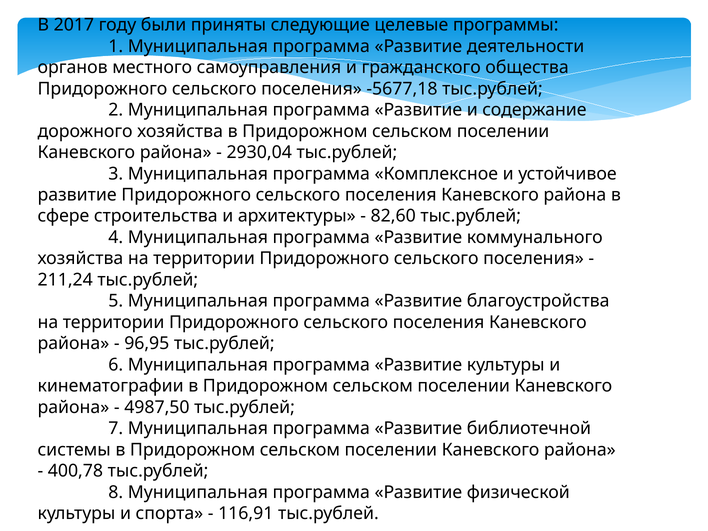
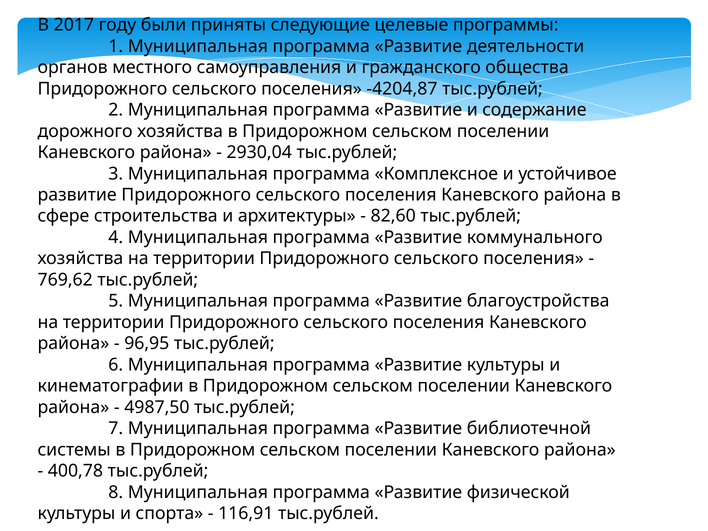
-5677,18: -5677,18 -> -4204,87 (402, 89)
211,24: 211,24 -> 769,62 (65, 280)
